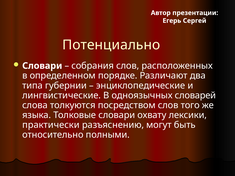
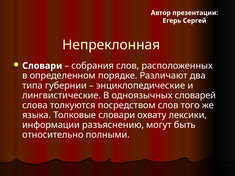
Потенциально: Потенциально -> Непреклонная (111, 45)
практически: практически -> информации (51, 125)
